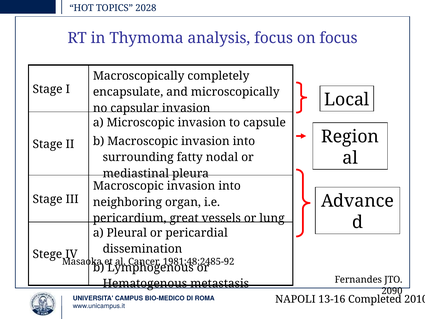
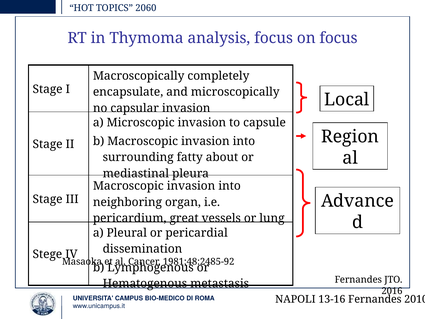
2028: 2028 -> 2060 (146, 8)
nodal: nodal -> about (222, 157)
2090: 2090 -> 2016 (392, 291)
13-16 Completed: Completed -> Fernandes (375, 299)
